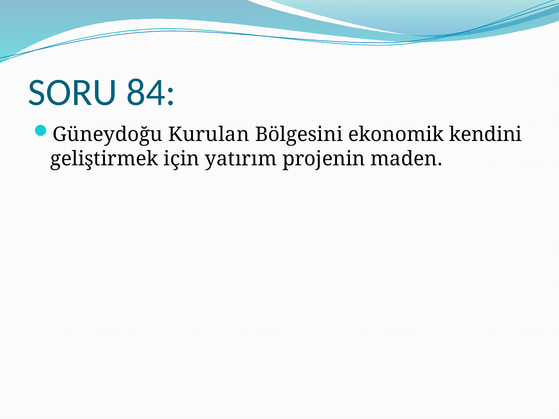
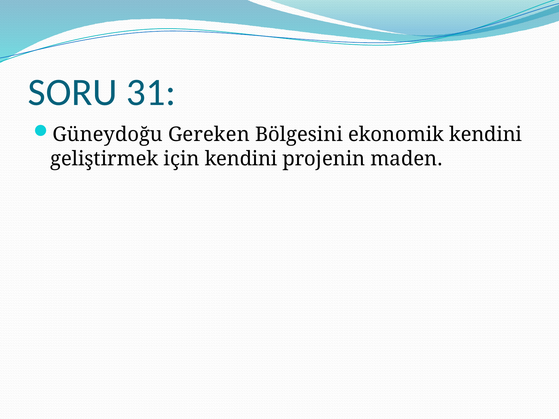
84: 84 -> 31 (151, 92)
Kurulan: Kurulan -> Gereken (209, 135)
için yatırım: yatırım -> kendini (241, 159)
